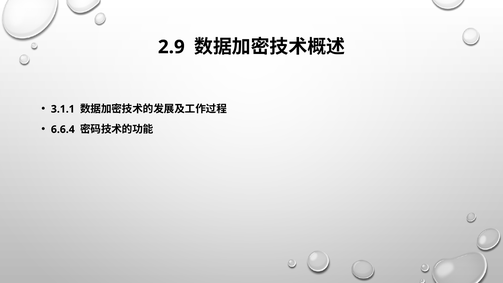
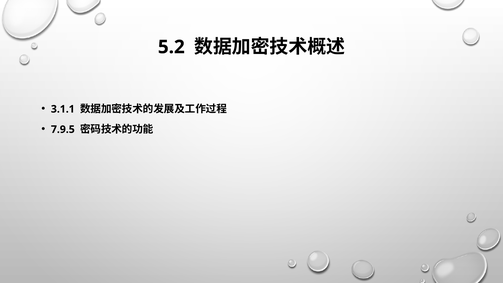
2.9: 2.9 -> 5.2 (171, 47)
6.6.4: 6.6.4 -> 7.9.5 (63, 129)
